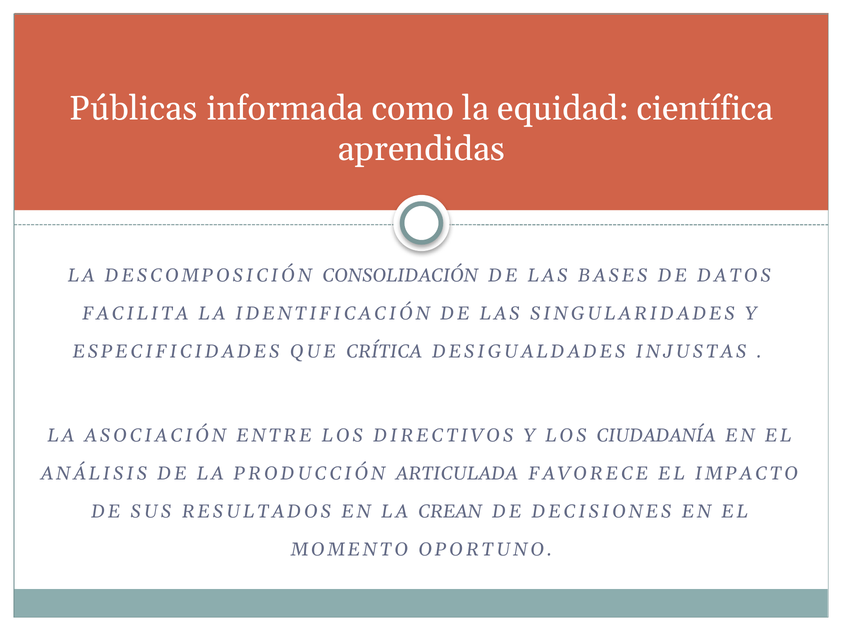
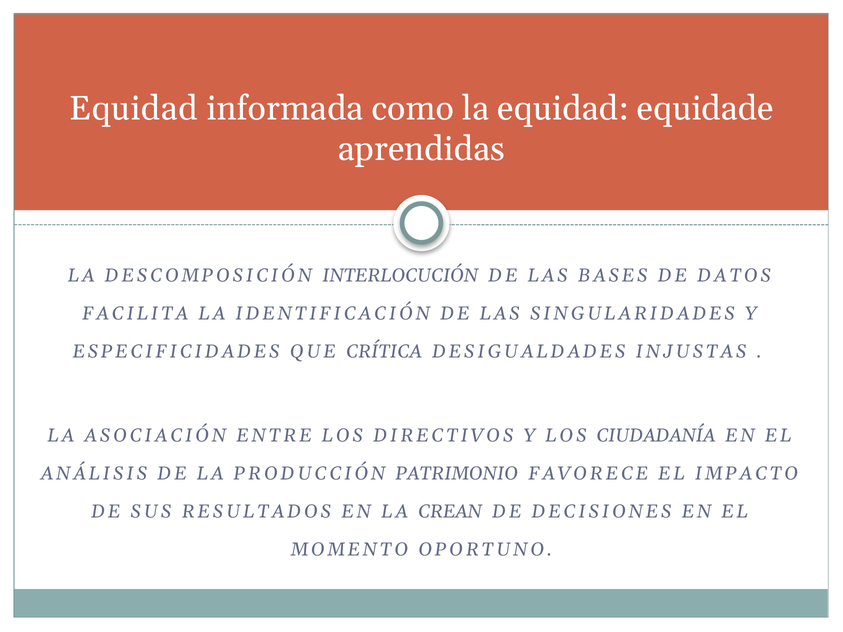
Públicas: Públicas -> Equidad (133, 109)
científica: científica -> equidade (705, 109)
CONSOLIDACIÓN: CONSOLIDACIÓN -> INTERLOCUCIÓN (400, 275)
ARTICULADA: ARTICULADA -> PATRIMONIO (457, 474)
